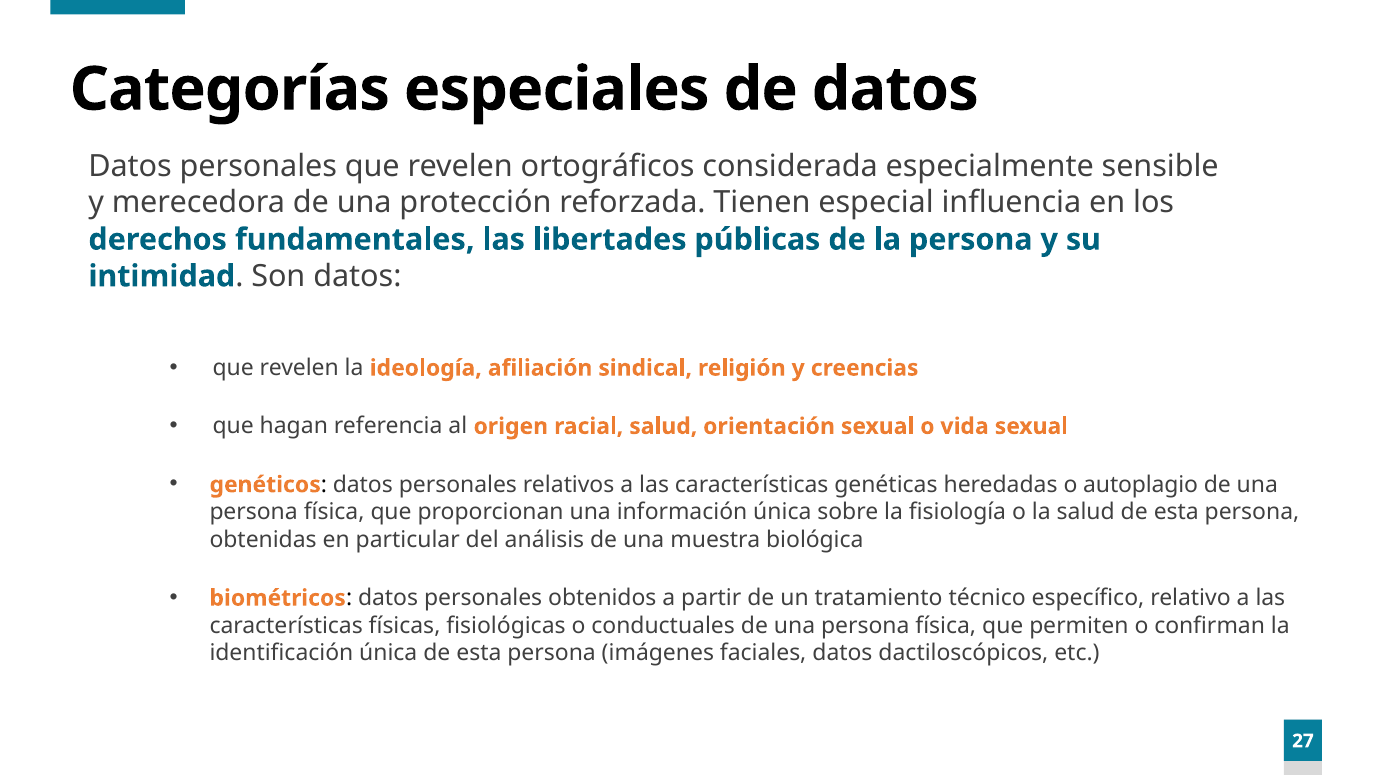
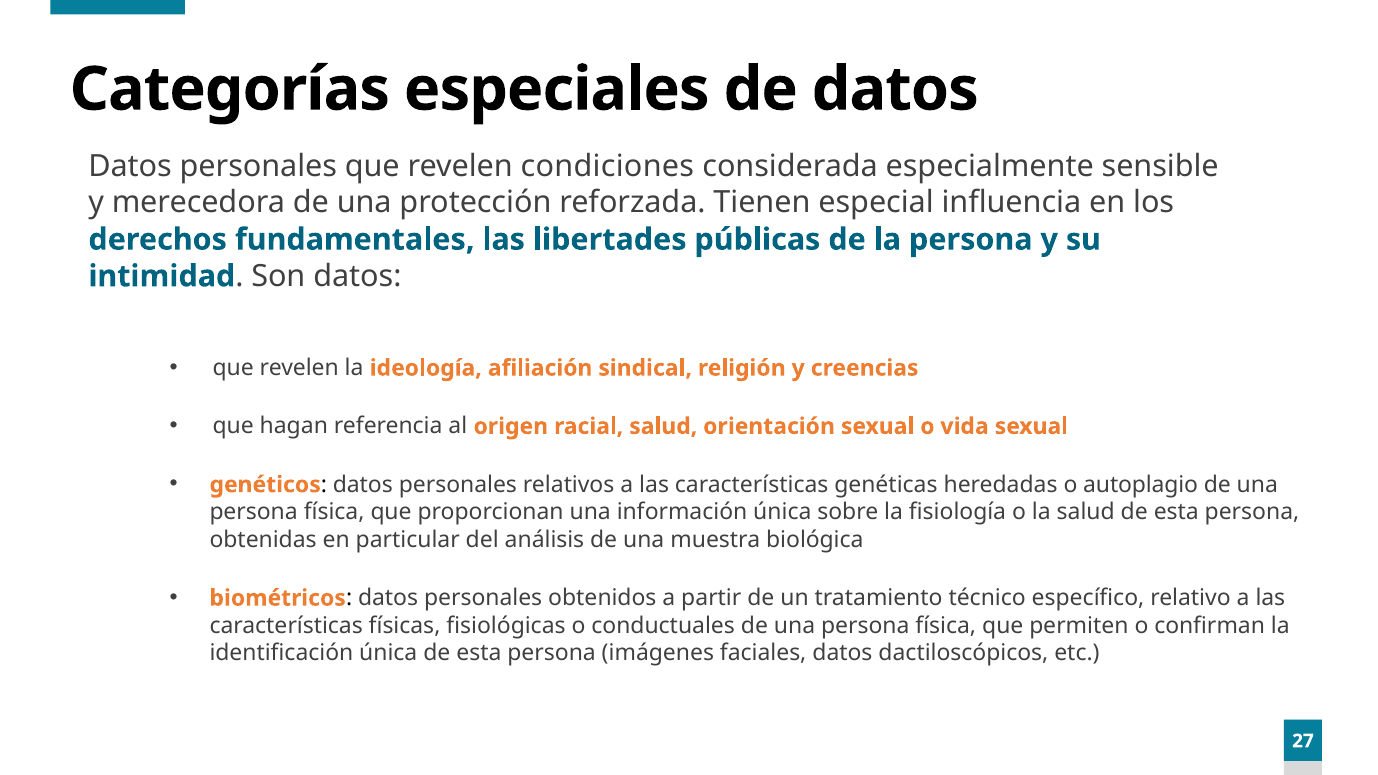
ortográficos: ortográficos -> condiciones (607, 166)
